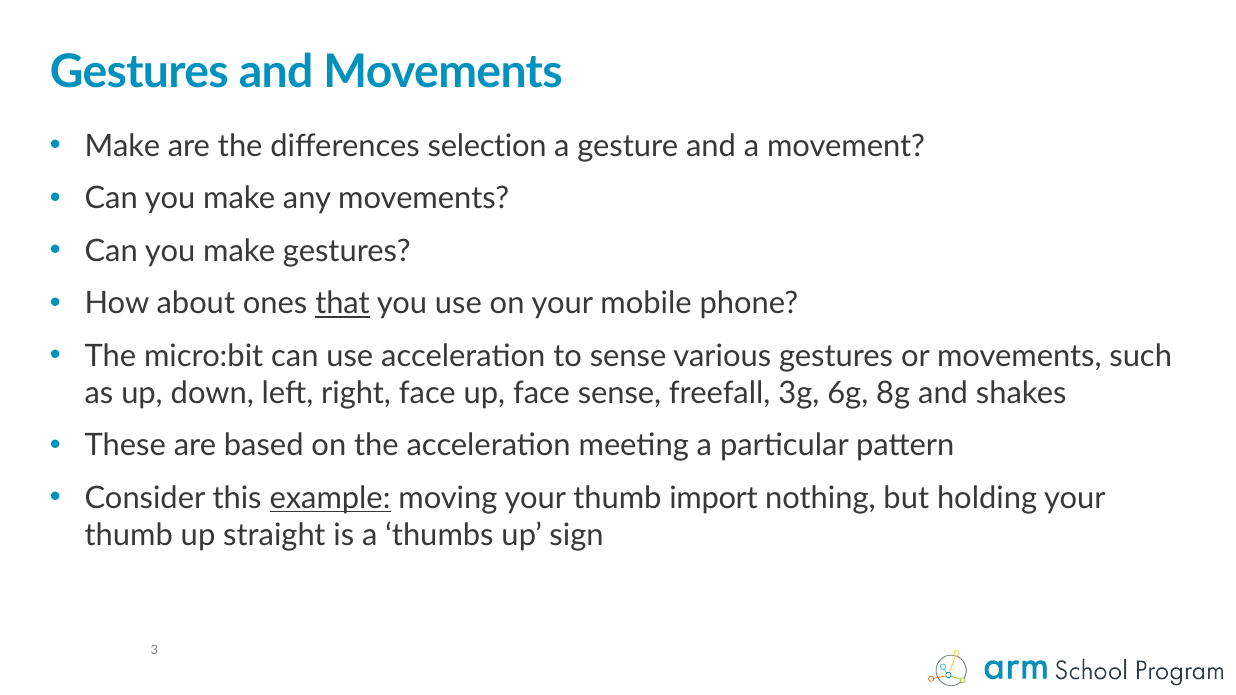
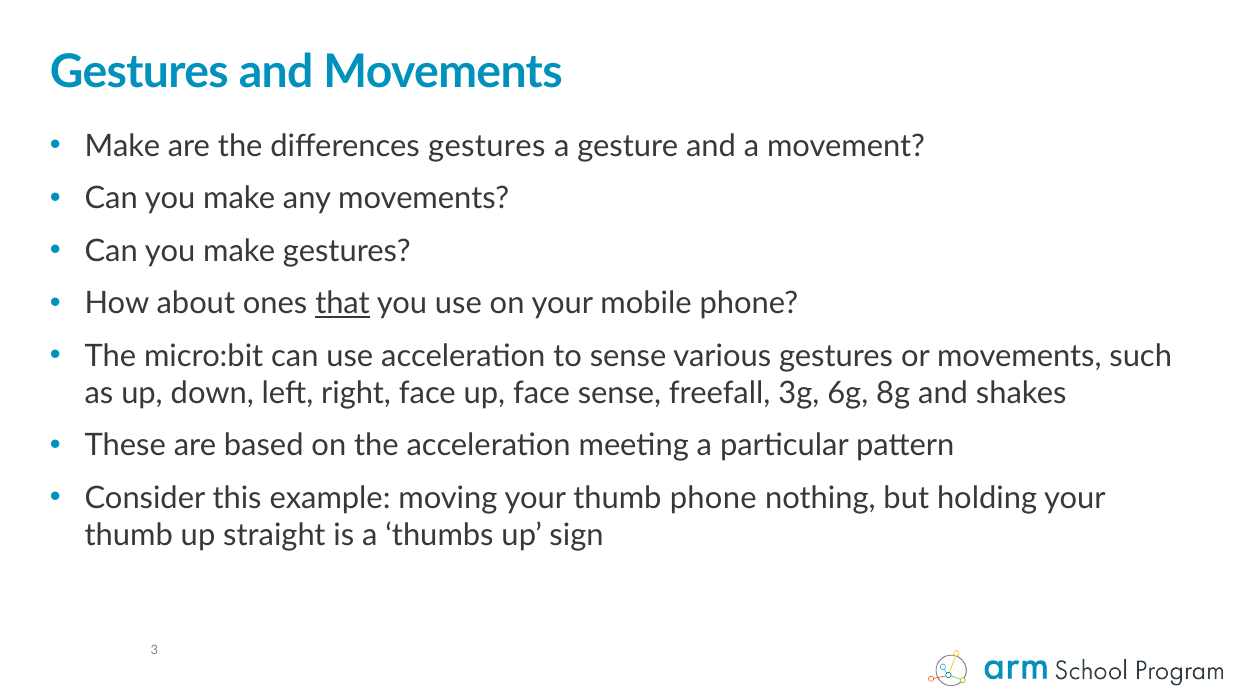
differences selection: selection -> gestures (487, 146)
example underline: present -> none (330, 498)
thumb import: import -> phone (713, 498)
